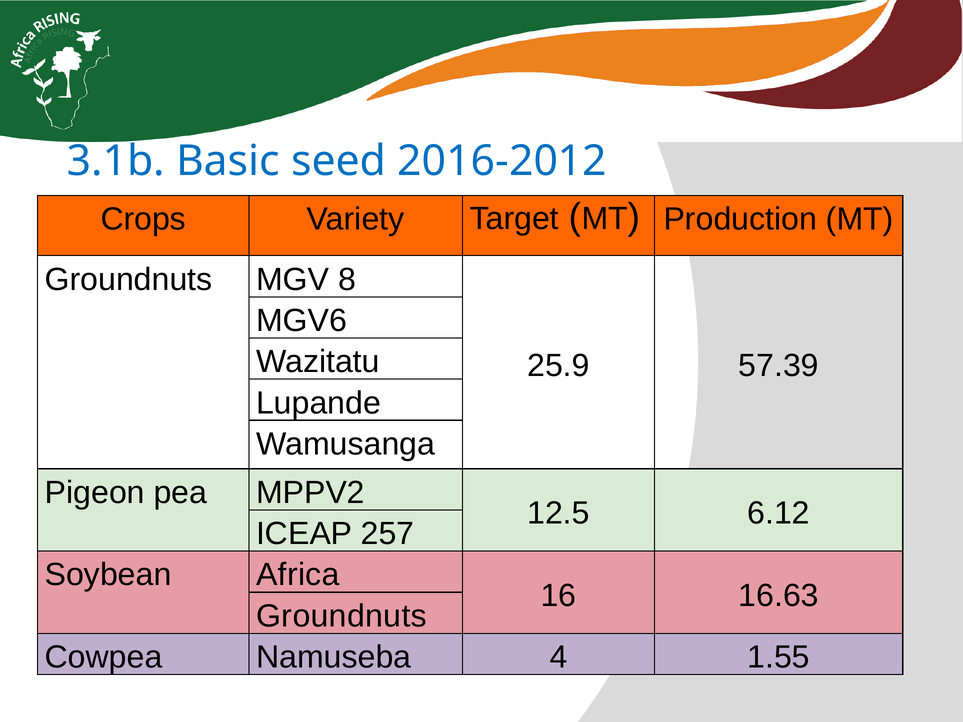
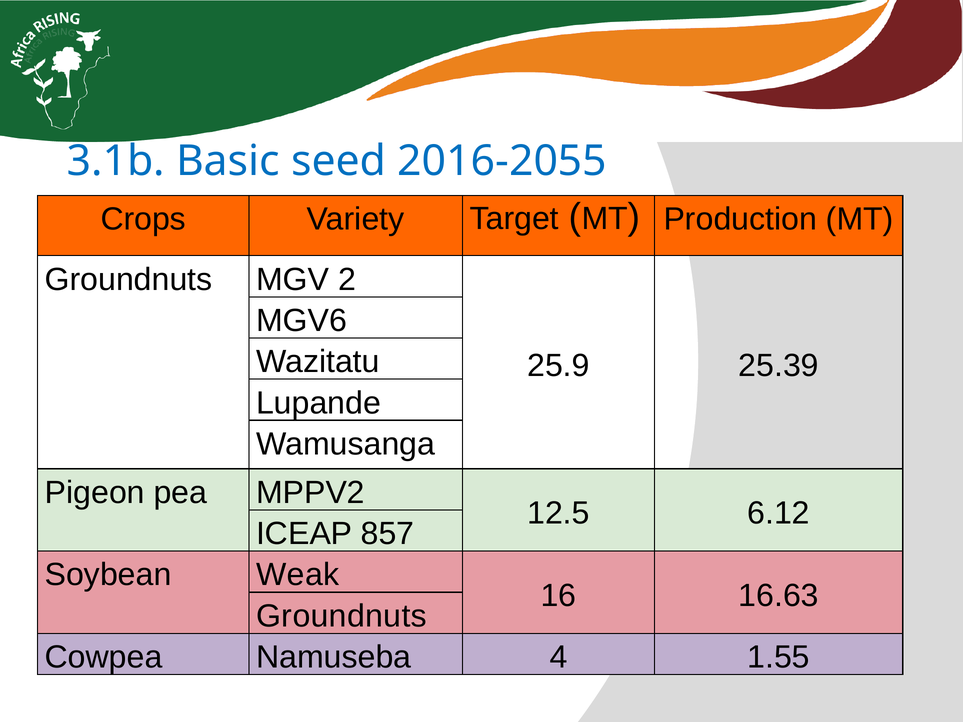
2016-2012: 2016-2012 -> 2016-2055 (502, 161)
8: 8 -> 2 (347, 280)
57.39: 57.39 -> 25.39 (779, 366)
257: 257 -> 857 (388, 534)
Africa: Africa -> Weak (298, 575)
